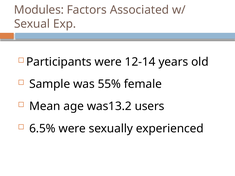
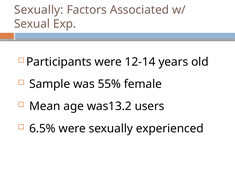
Modules: Modules -> Sexually (39, 10)
